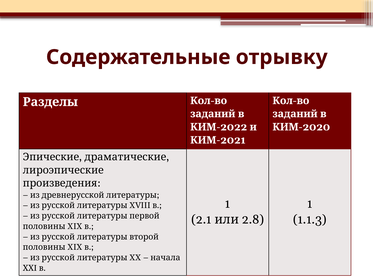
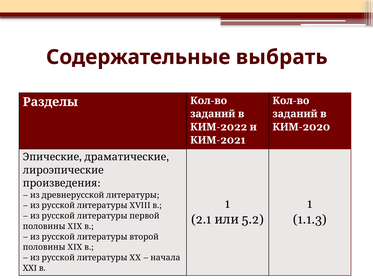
отрывку: отрывку -> выбрать (282, 57)
2.8: 2.8 -> 5.2 (253, 220)
